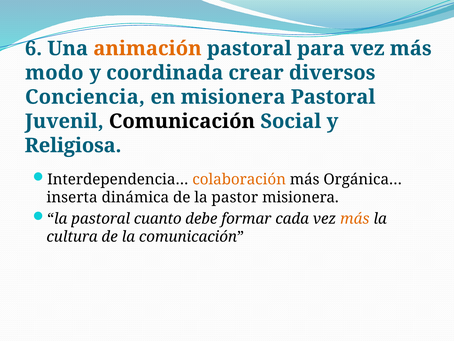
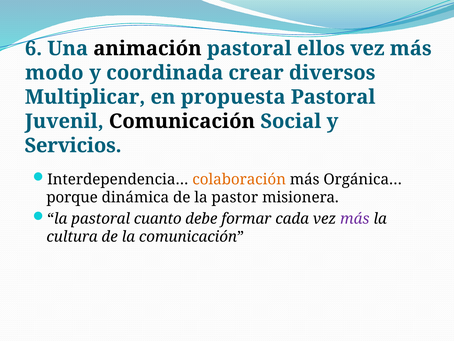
animación colour: orange -> black (147, 48)
para: para -> ellos (321, 48)
Conciencia: Conciencia -> Multiplicar (85, 97)
en misionera: misionera -> propuesta (233, 97)
Religiosa: Religiosa -> Servicios (73, 145)
inserta: inserta -> porque (72, 197)
más colour: orange -> purple (355, 218)
